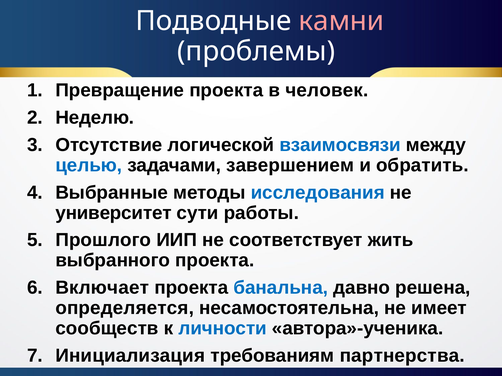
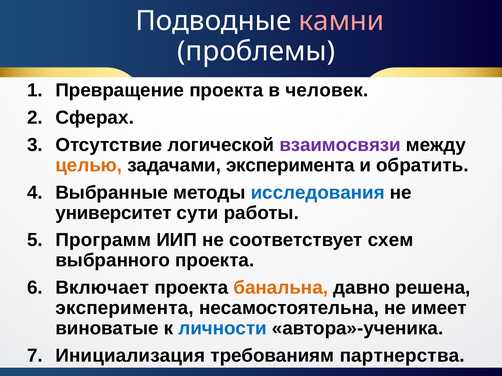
Неделю: Неделю -> Сферах (95, 118)
взаимосвязи colour: blue -> purple (340, 145)
целью colour: blue -> orange (89, 165)
задачами завершением: завершением -> эксперимента (290, 165)
Прошлого: Прошлого -> Программ (103, 240)
жить: жить -> схем (391, 240)
банальна colour: blue -> orange (281, 288)
определяется: определяется -> эксперимента (125, 308)
сообществ: сообществ -> виноватые (107, 329)
